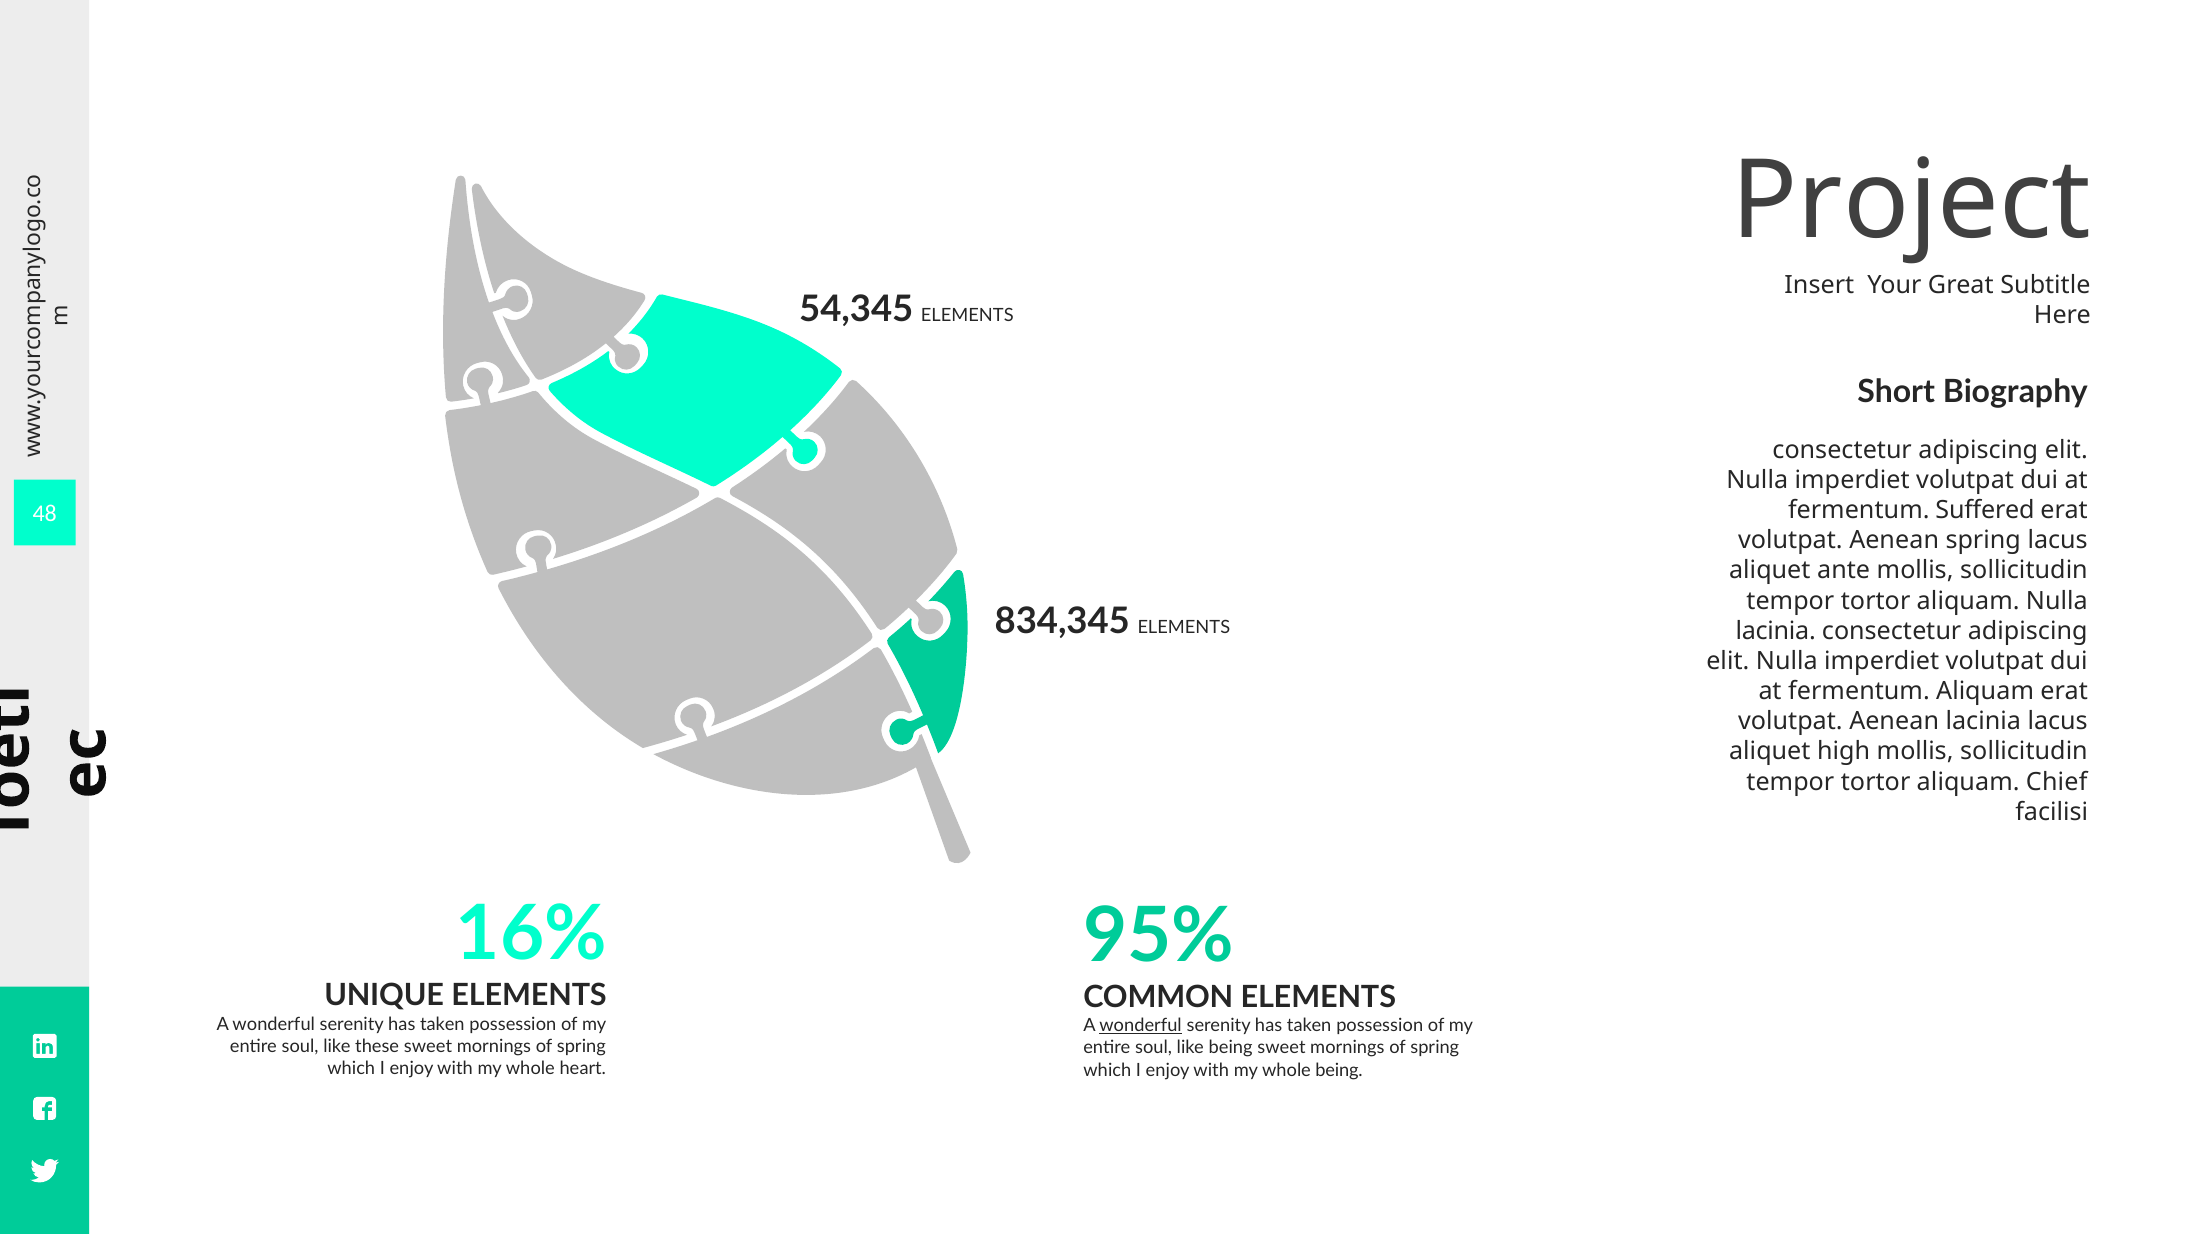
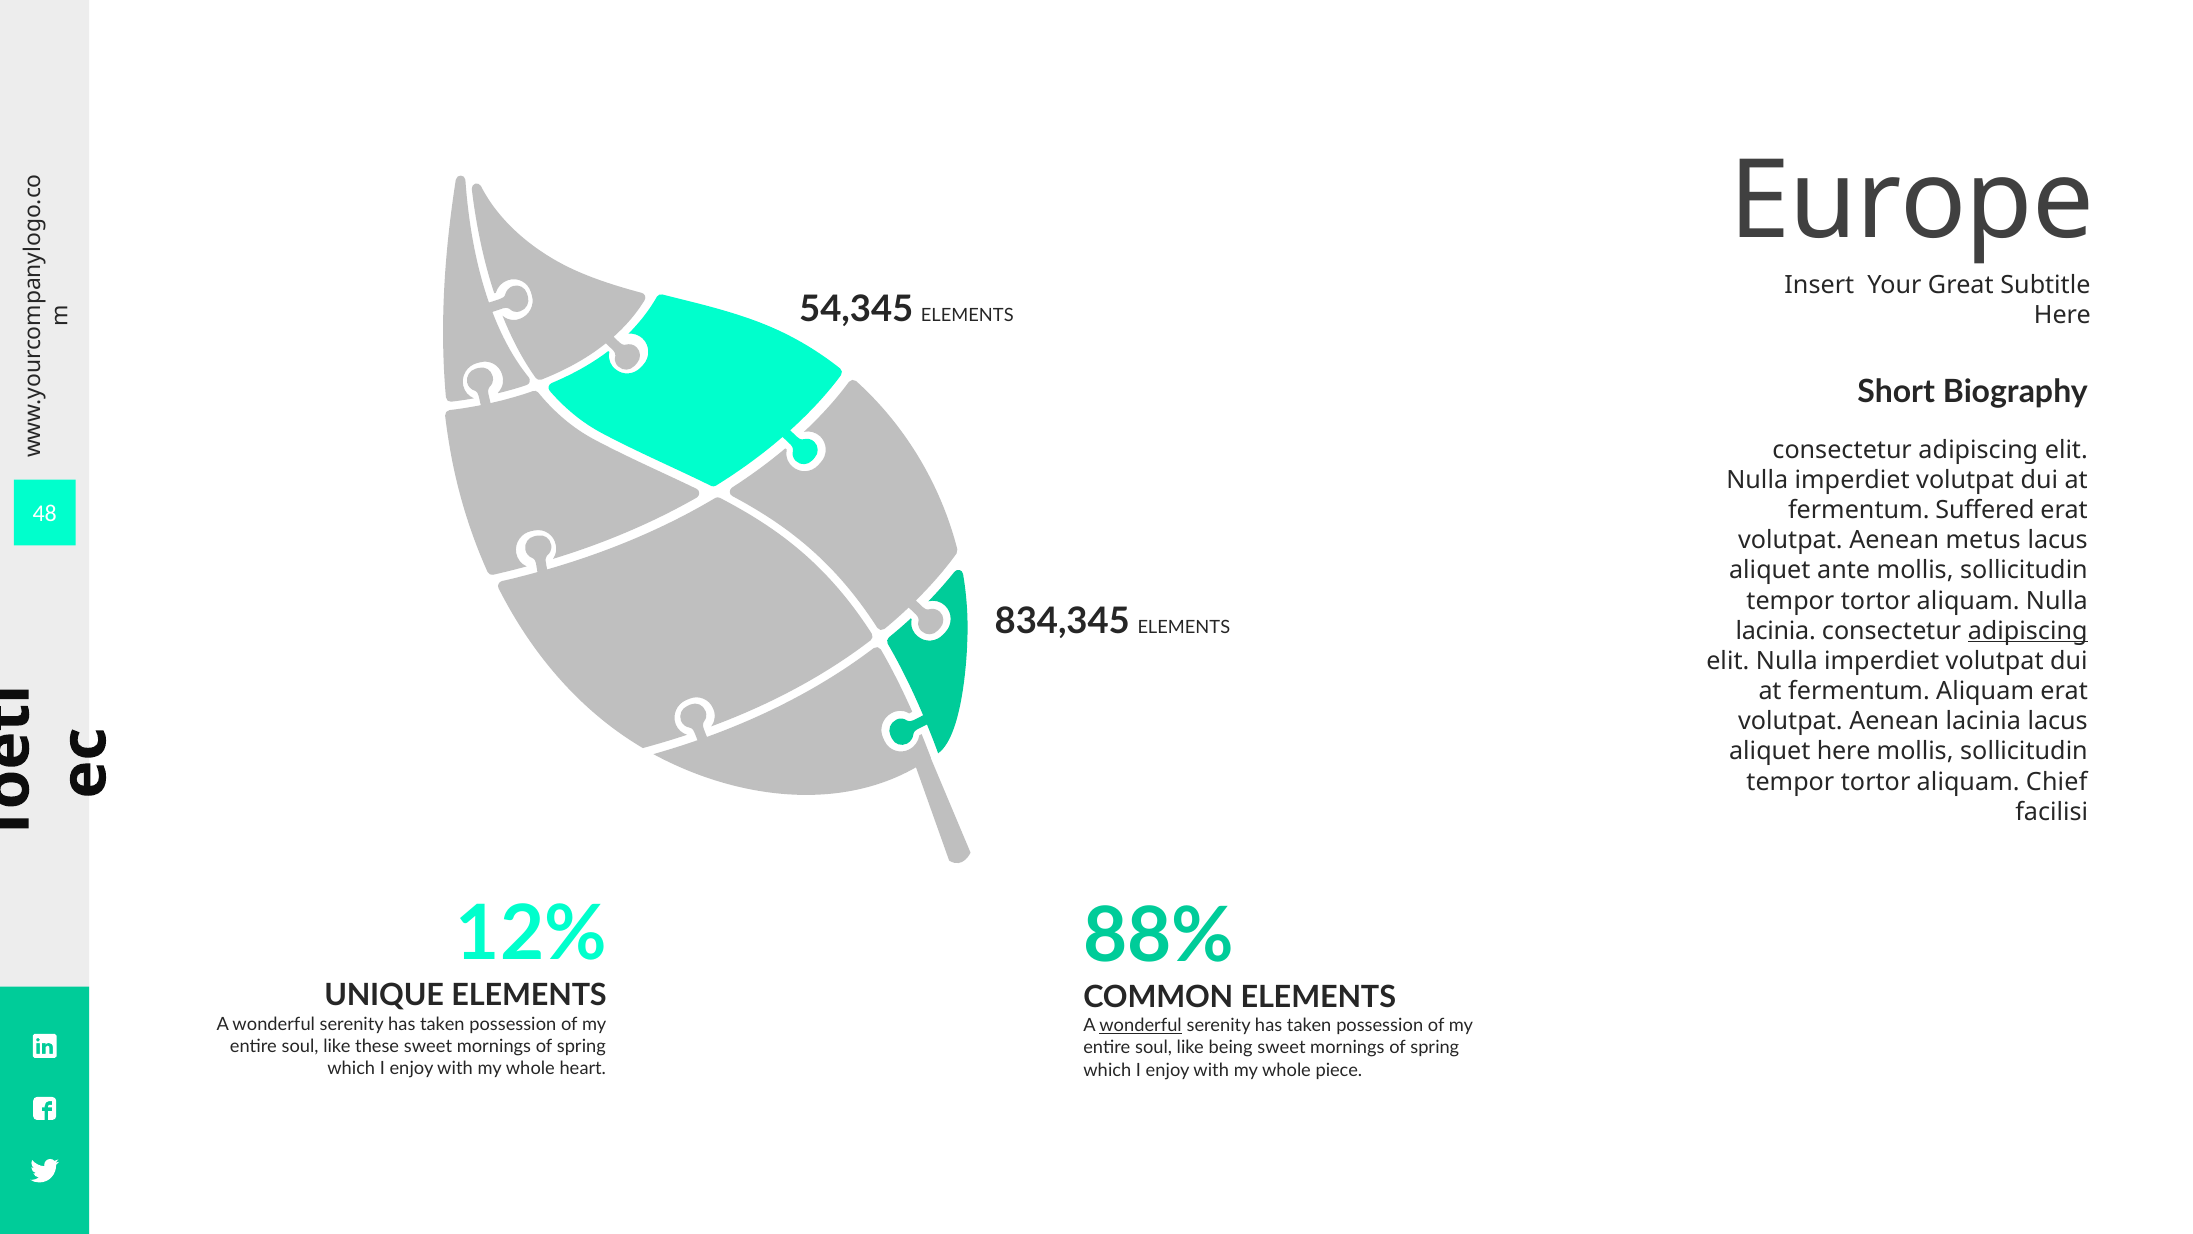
Project: Project -> Europe (1912, 201)
Aenean spring: spring -> metus (1983, 540)
adipiscing underline: none -> present (2028, 631)
aliquet high: high -> here (1844, 751)
16%: 16% -> 12% (531, 934)
95%: 95% -> 88% (1159, 936)
whole being: being -> piece (1339, 1070)
